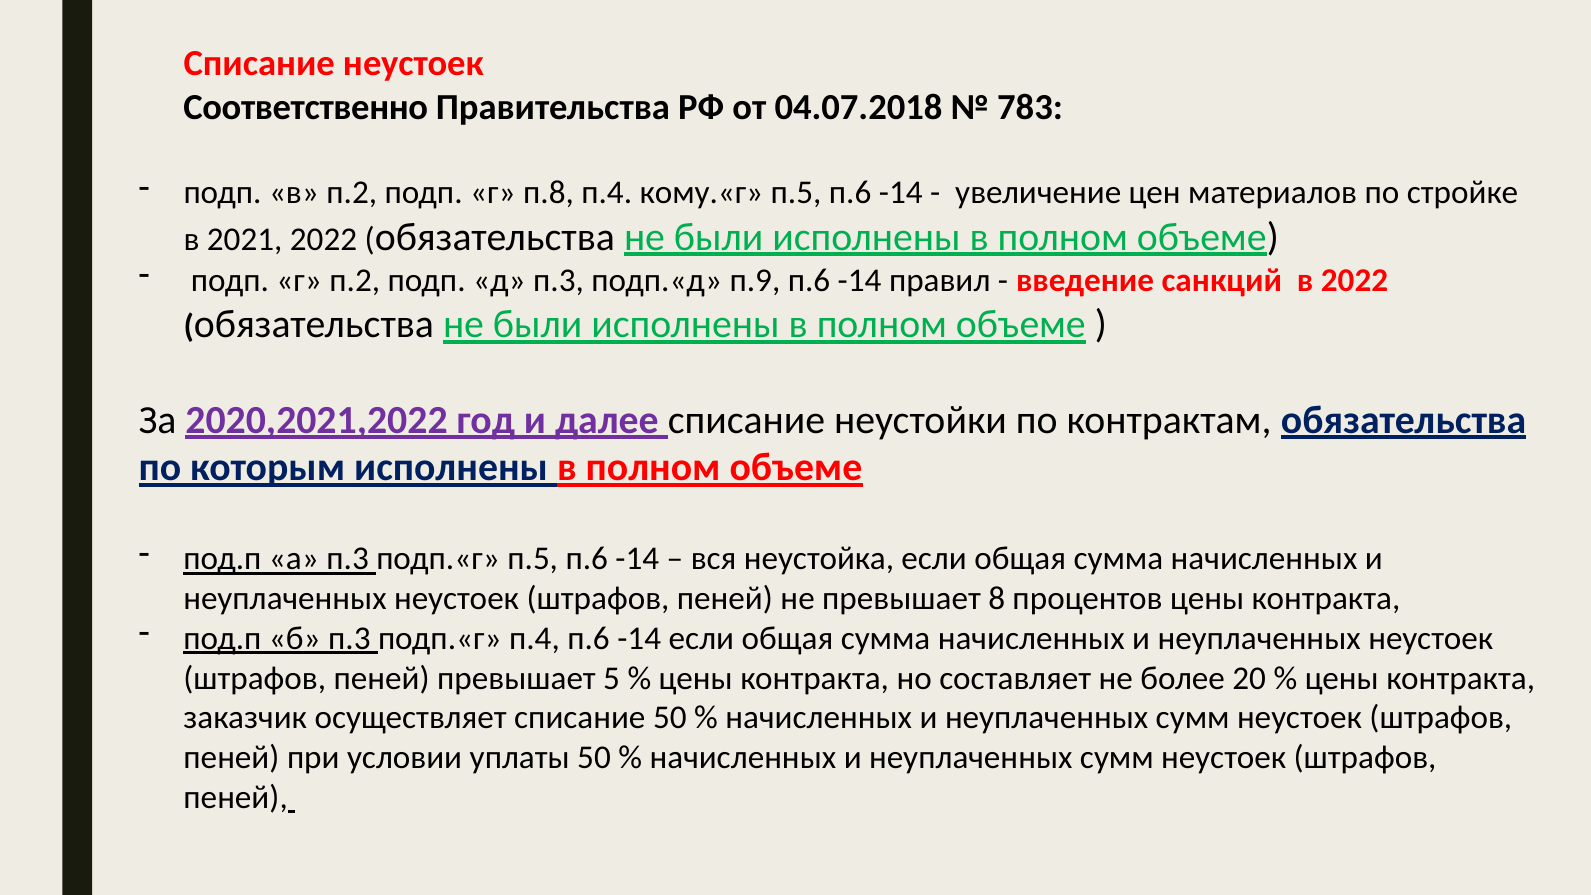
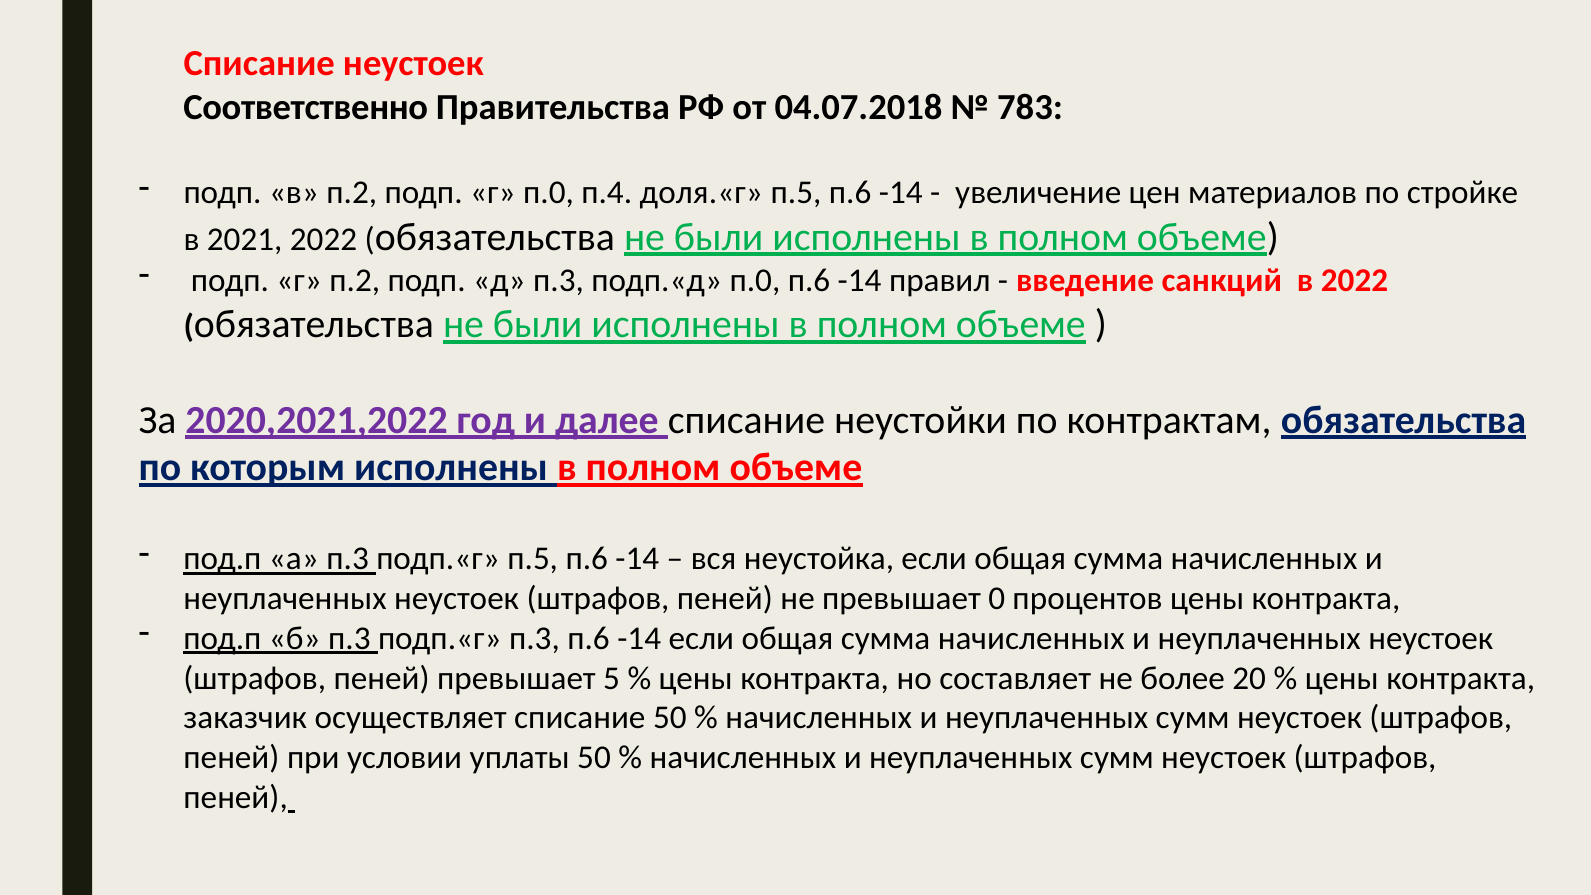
г п.8: п.8 -> п.0 (549, 193)
кому.«г: кому.«г -> доля.«г (701, 193)
подп.«д п.9: п.9 -> п.0 (755, 280)
8: 8 -> 0 (997, 599)
подп.«г п.4: п.4 -> п.3 (534, 638)
